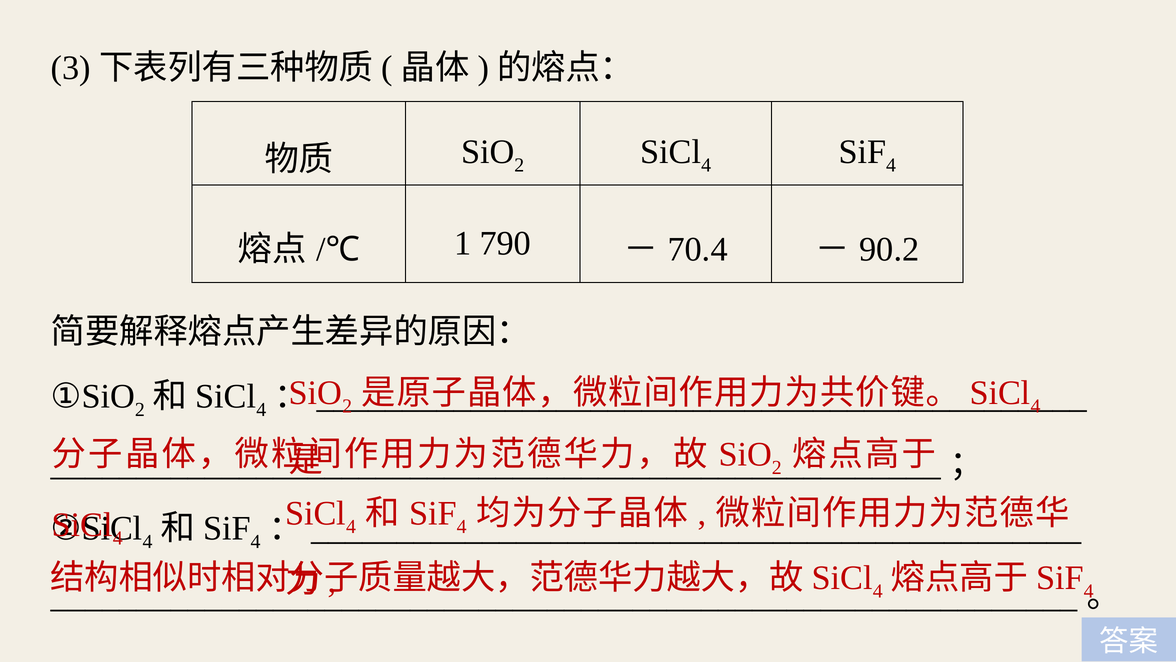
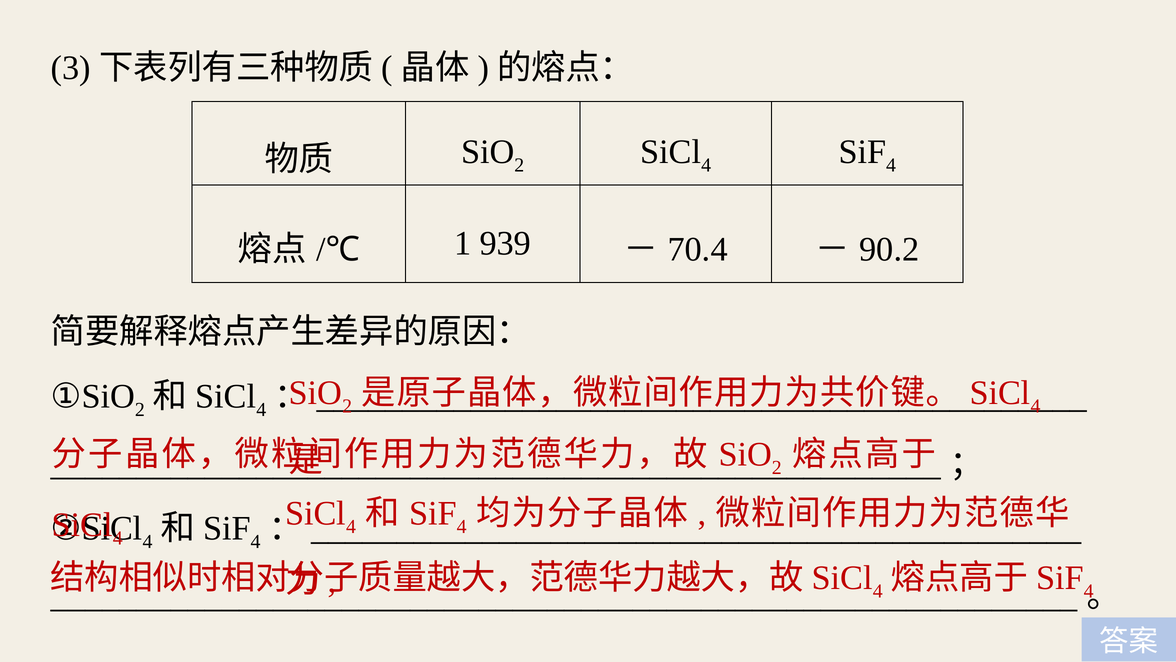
790: 790 -> 939 (505, 243)
